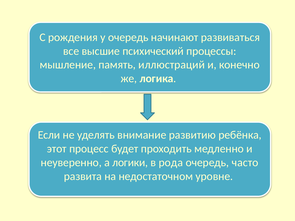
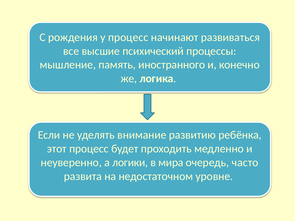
у очередь: очередь -> процесс (128, 37)
иллюстраций: иллюстраций -> иностранного (172, 65)
рода: рода -> мира (171, 163)
